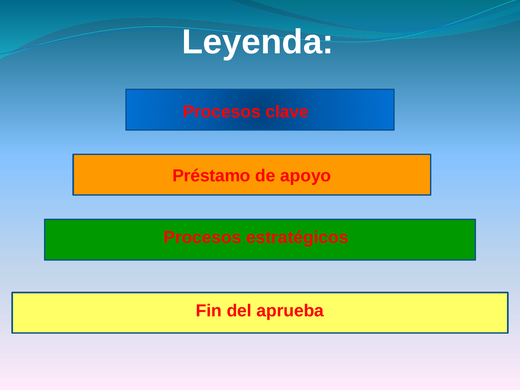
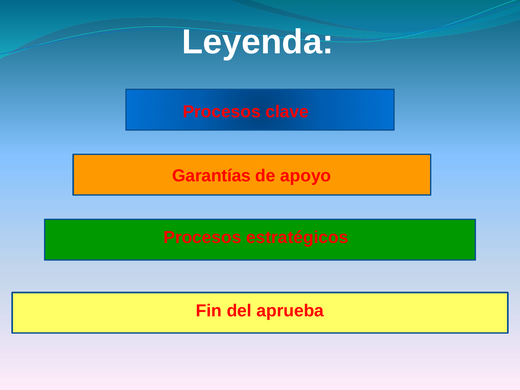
Préstamo: Préstamo -> Garantías (212, 176)
